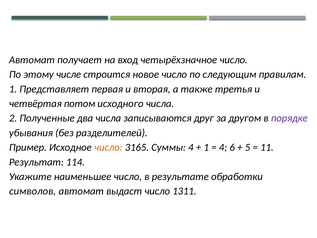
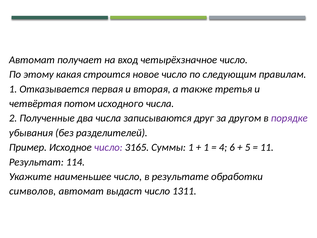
числе: числе -> какая (69, 74)
Представляет: Представляет -> Отказывается (54, 89)
число colour: orange -> purple (108, 147)
Суммы 4: 4 -> 1 (191, 147)
